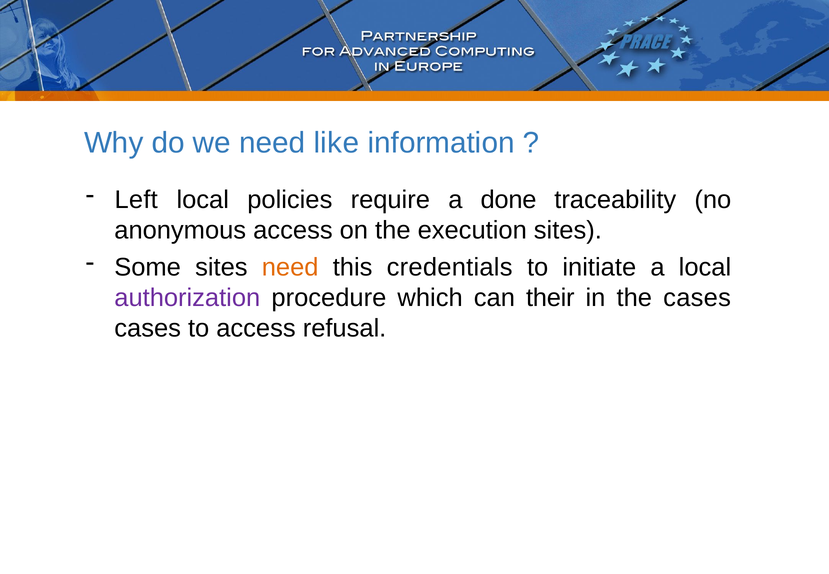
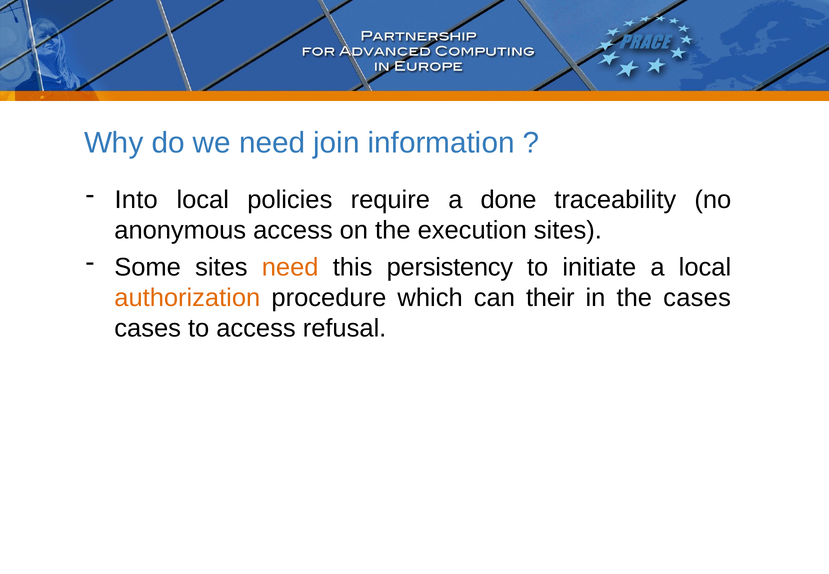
like: like -> join (336, 143)
Left: Left -> Into (136, 200)
credentials: credentials -> persistency (450, 267)
authorization colour: purple -> orange (187, 298)
